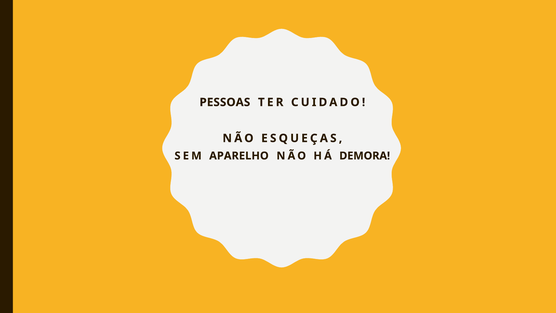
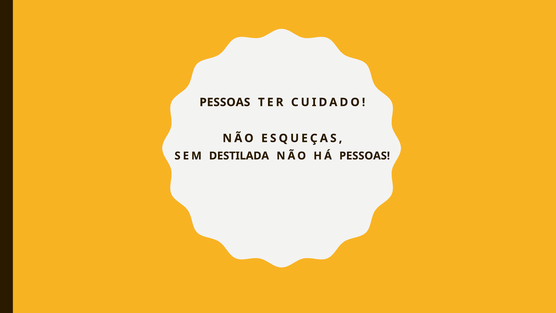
APARELHO: APARELHO -> DESTILADA (239, 156)
HÁ DEMORA: DEMORA -> PESSOAS (365, 156)
